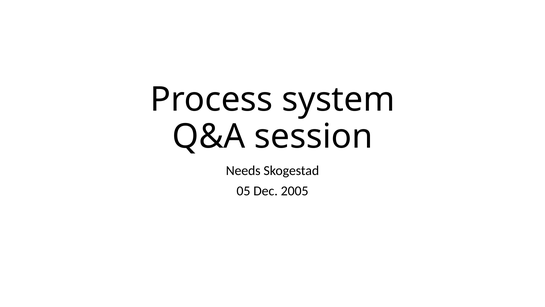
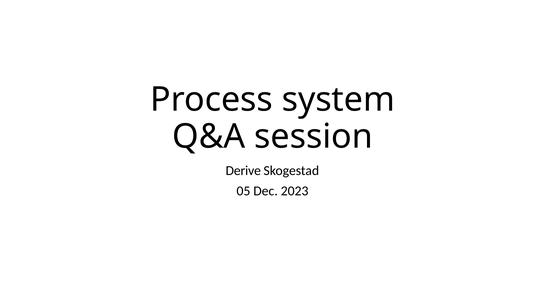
Needs: Needs -> Derive (243, 170)
2005: 2005 -> 2023 (295, 191)
